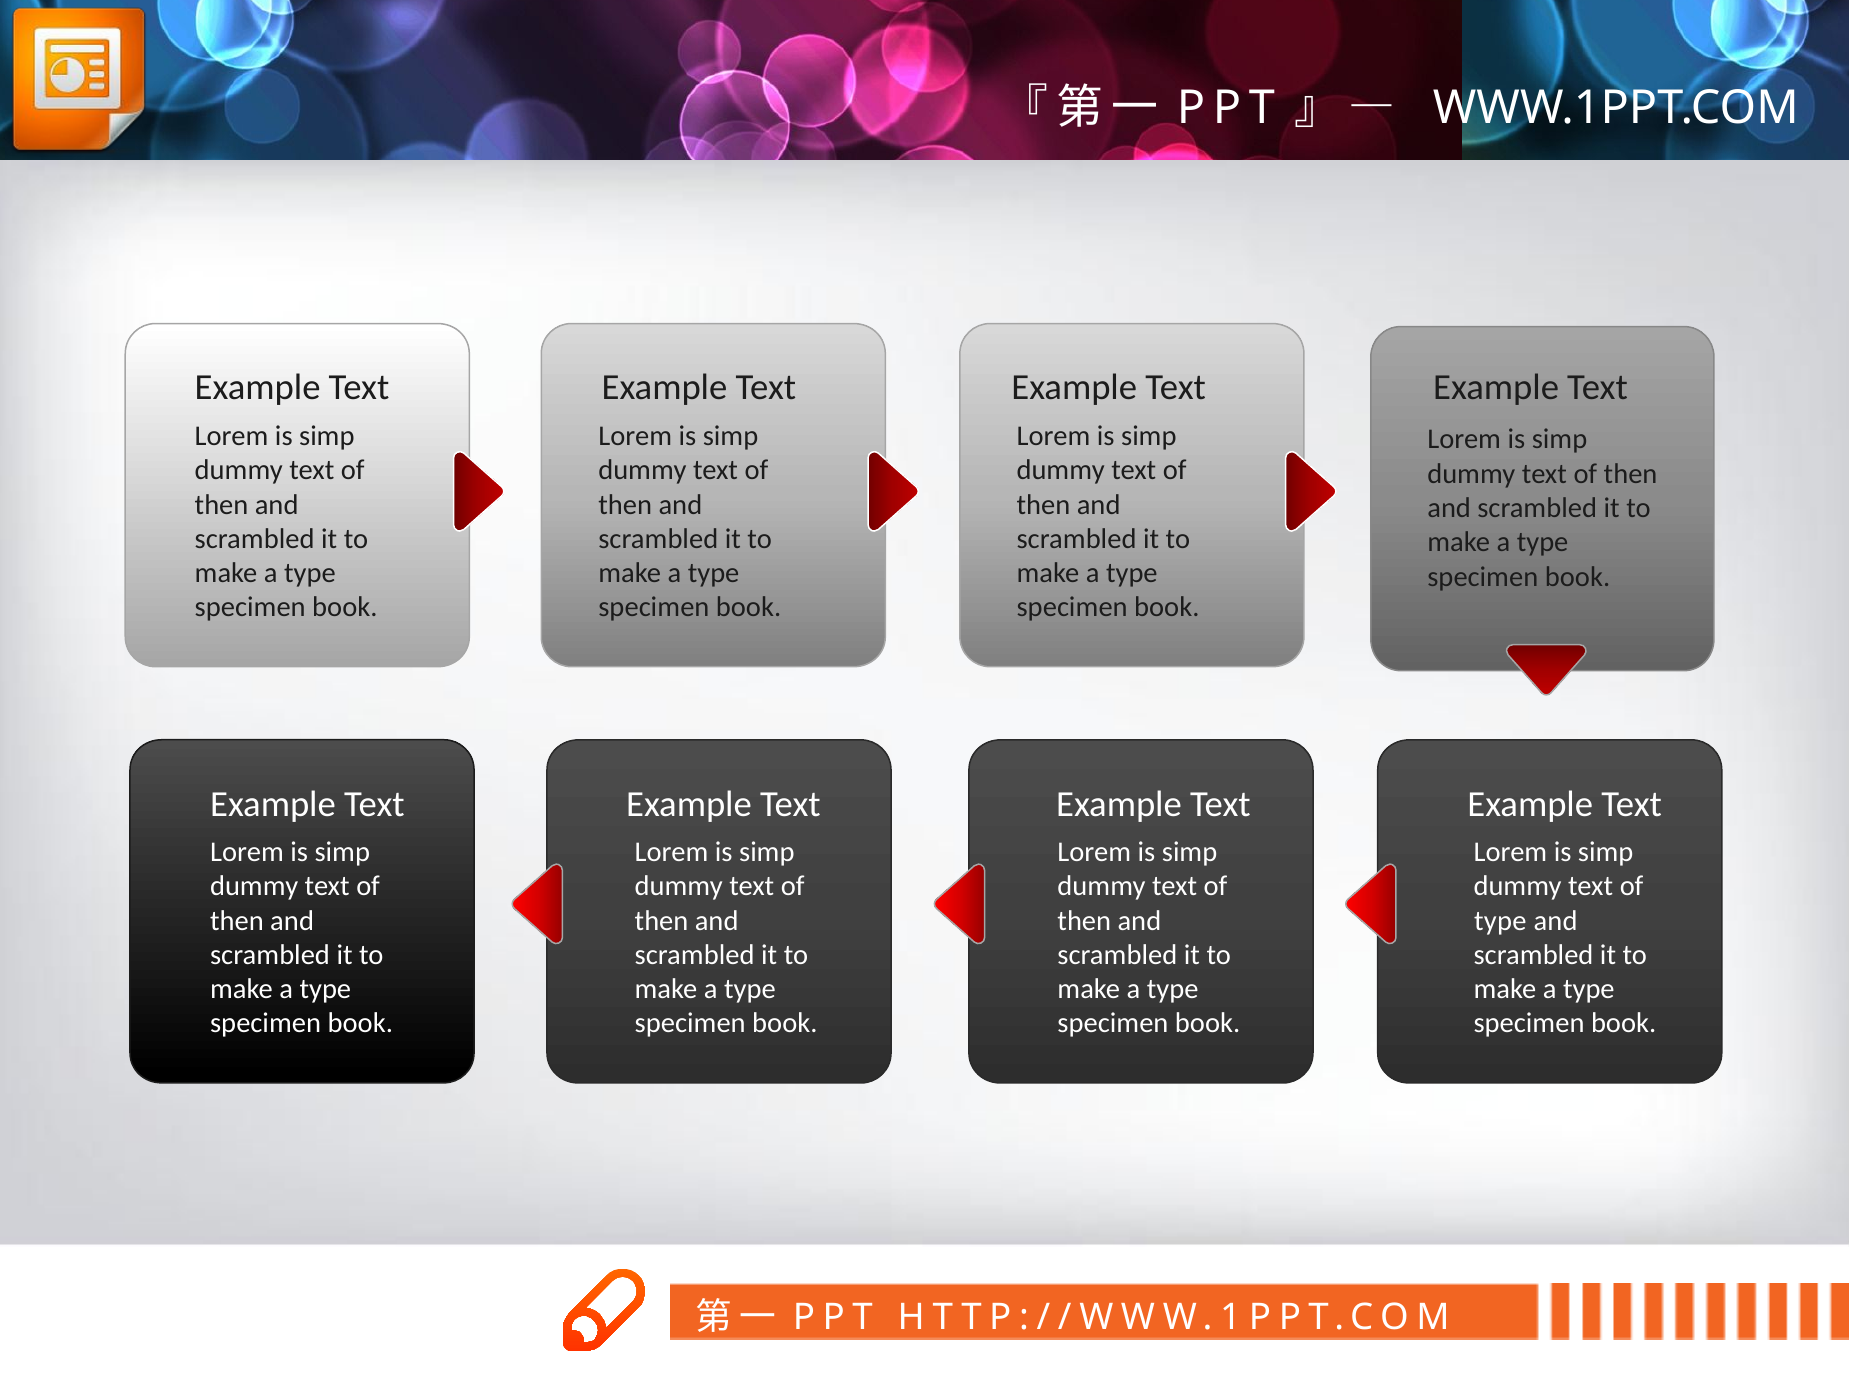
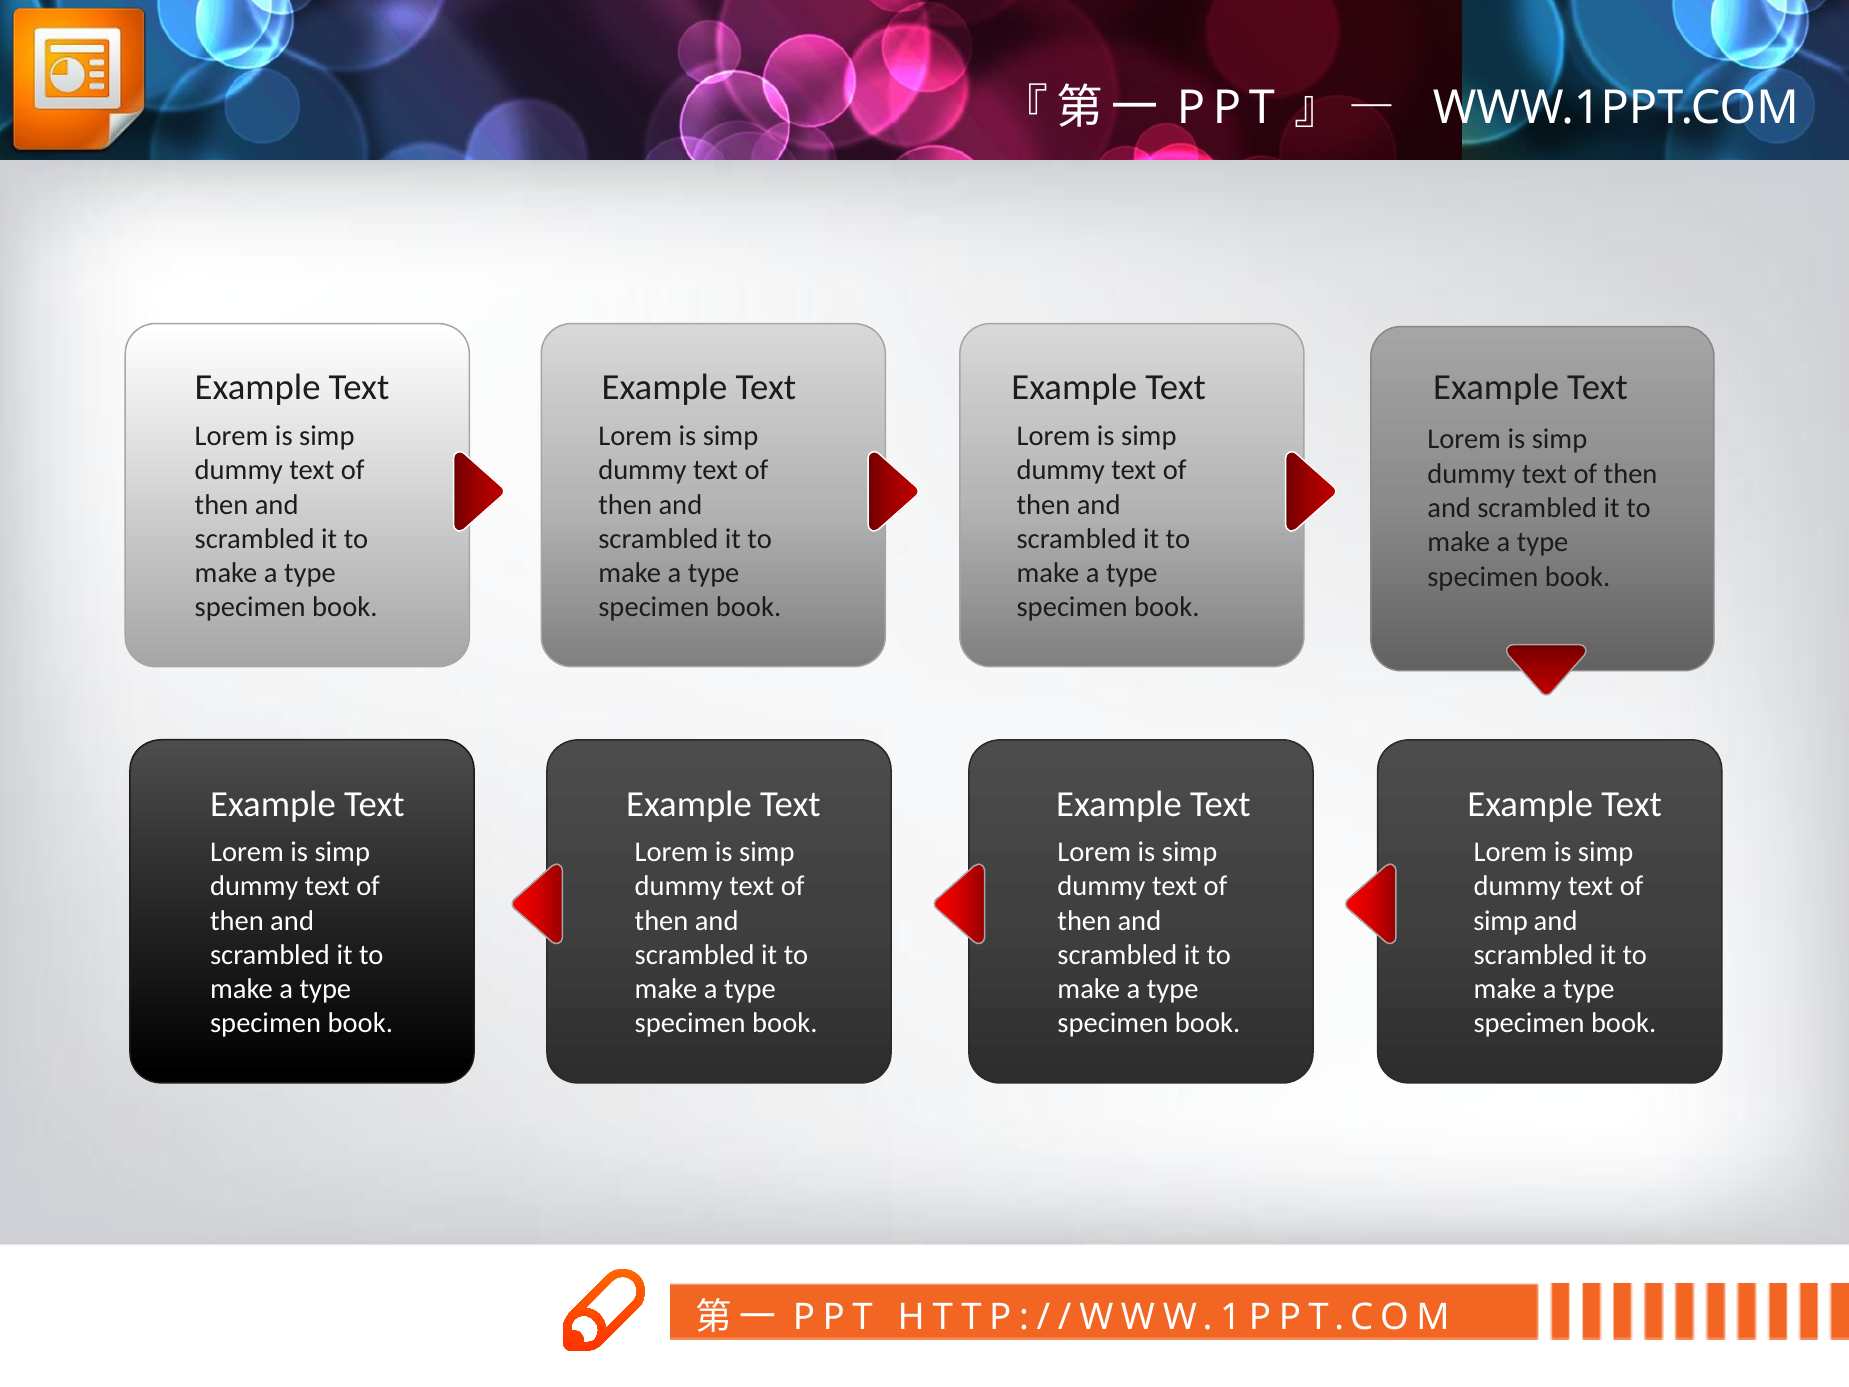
type: type -> simp (1501, 920)
